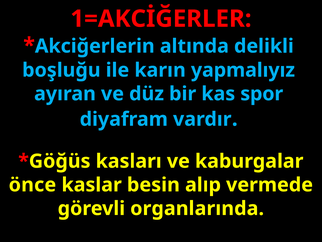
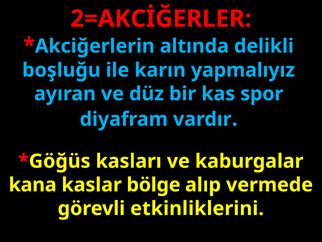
1=AKCİĞERLER: 1=AKCİĞERLER -> 2=AKCİĞERLER (161, 19)
önce: önce -> kana (33, 185)
besin: besin -> bölge (154, 185)
organlarında: organlarında -> etkinliklerini (197, 208)
